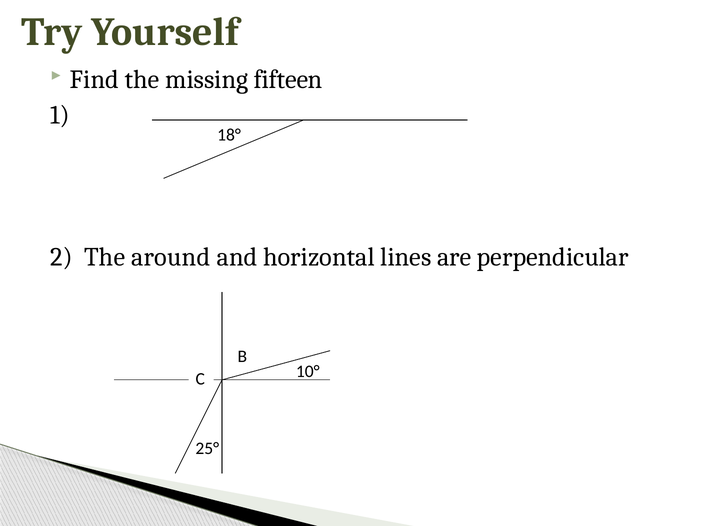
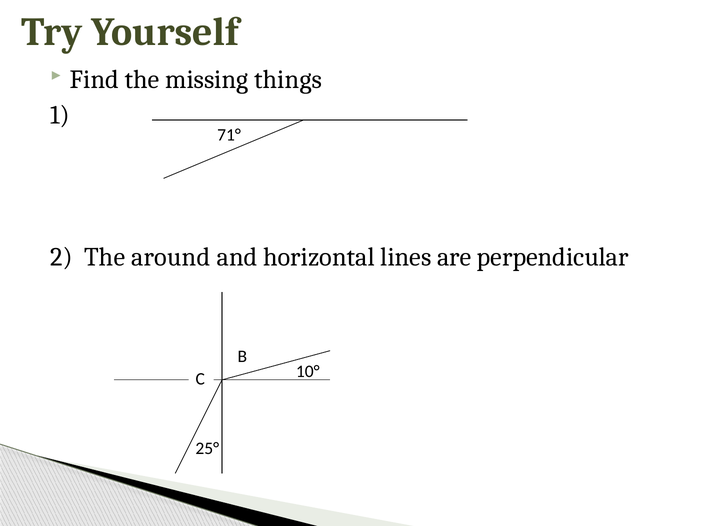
fifteen: fifteen -> things (288, 79)
18°: 18° -> 71° (229, 135)
